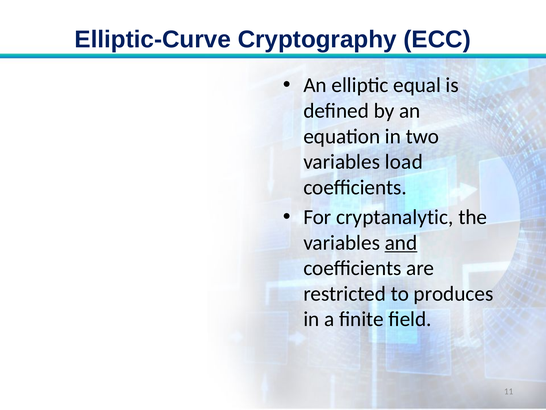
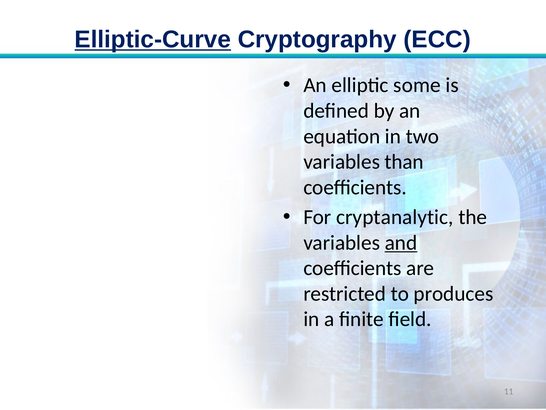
Elliptic-Curve underline: none -> present (153, 39)
equal: equal -> some (417, 85)
load: load -> than (404, 162)
